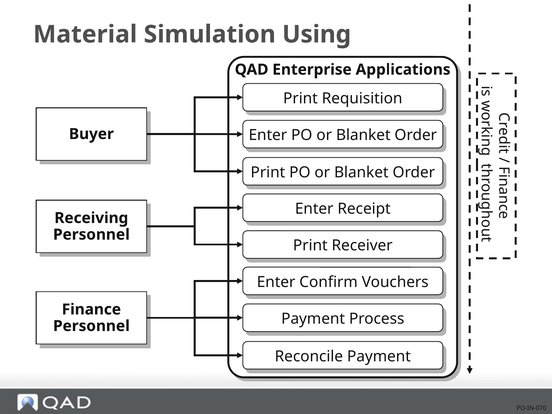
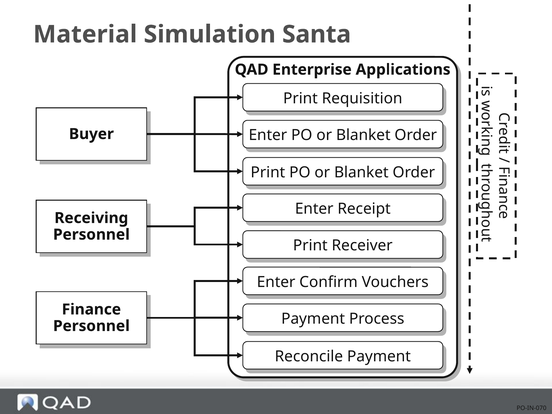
Using: Using -> Santa (317, 34)
